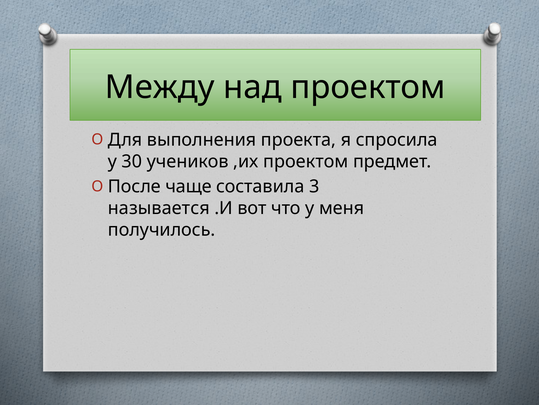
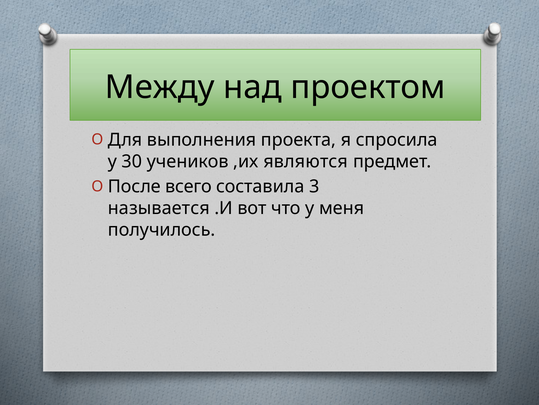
,их проектом: проектом -> являются (306, 161)
чаще: чаще -> всего (189, 186)
